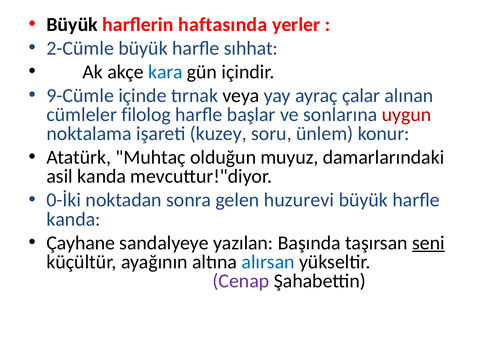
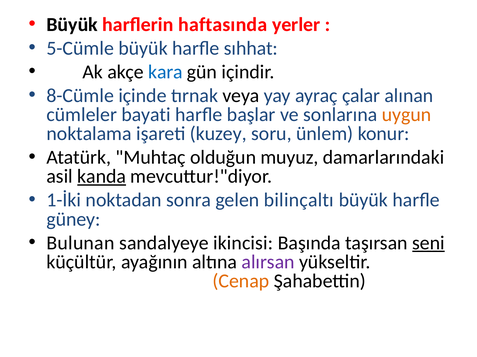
2-Cümle: 2-Cümle -> 5-Cümle (80, 48)
9-Cümle: 9-Cümle -> 8-Cümle (80, 96)
filolog: filolog -> bayati (146, 115)
uygun colour: red -> orange (406, 115)
kanda underline: none -> present (102, 177)
0-İki: 0-İki -> 1-İki (64, 201)
huzurevi: huzurevi -> bilinçaltı (299, 201)
kanda: kanda -> güney (74, 220)
Çayhane: Çayhane -> Bulunan (81, 243)
yazılan: yazılan -> ikincisi (243, 243)
alırsan colour: blue -> purple (268, 262)
Cenap colour: purple -> orange (241, 281)
